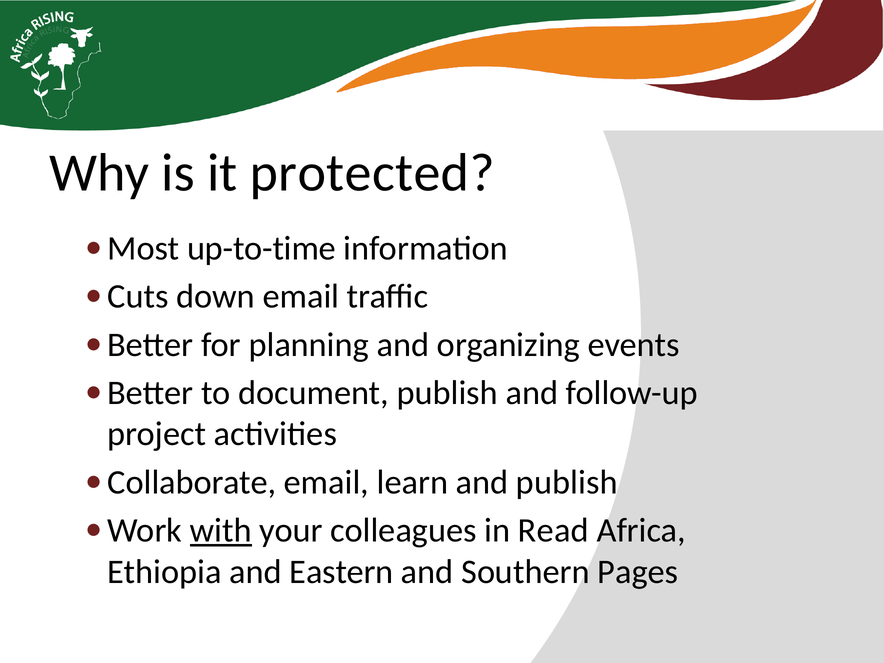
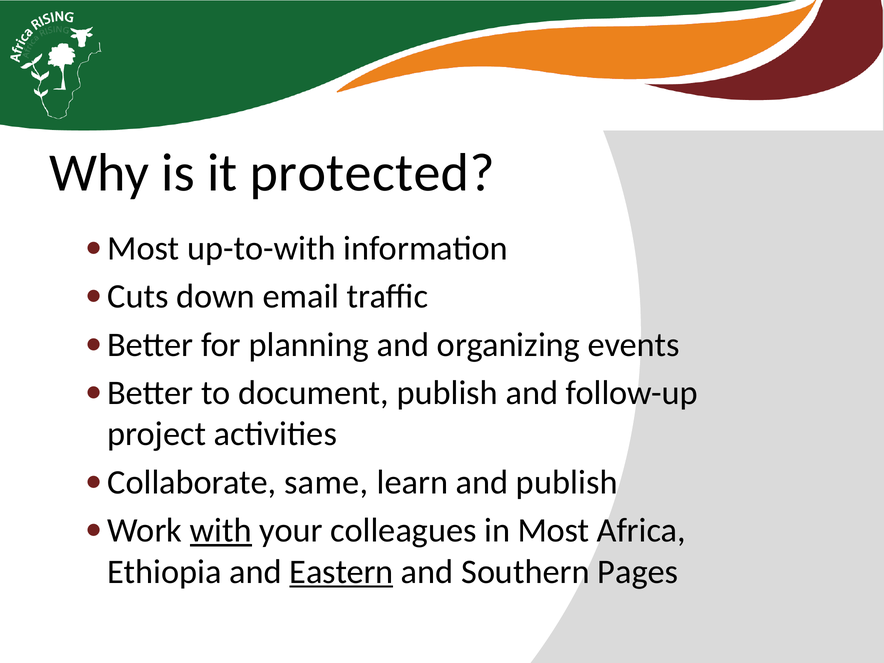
up-to-time: up-to-time -> up-to-with (261, 248)
Collaborate email: email -> same (326, 482)
in Read: Read -> Most (554, 530)
Eastern underline: none -> present (341, 572)
